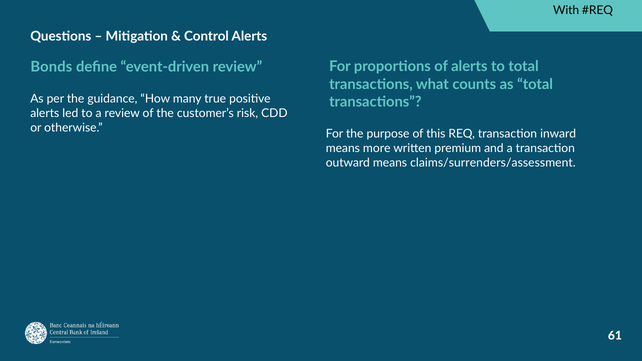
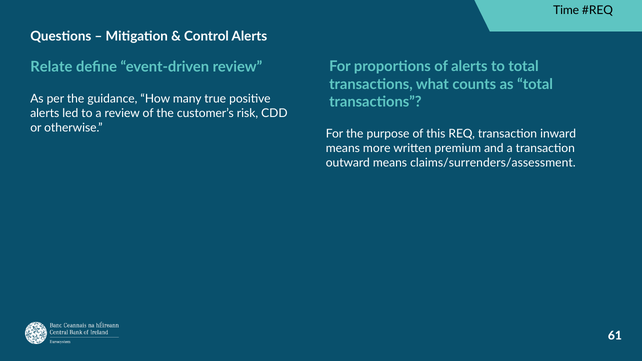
With: With -> Time (566, 10)
Bonds: Bonds -> Relate (51, 67)
